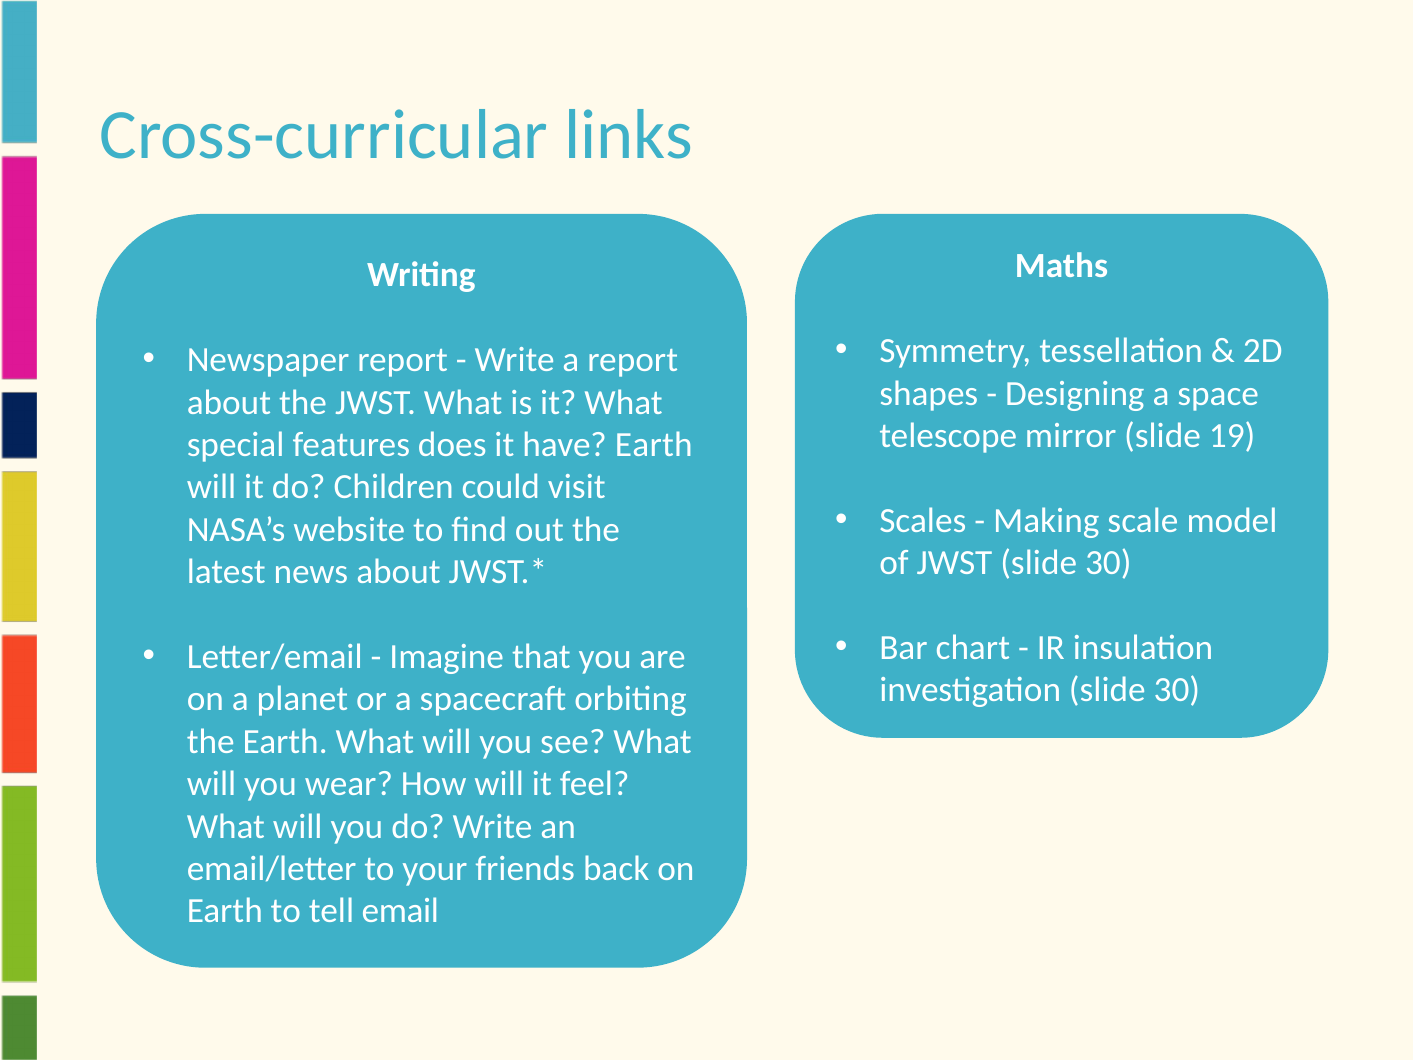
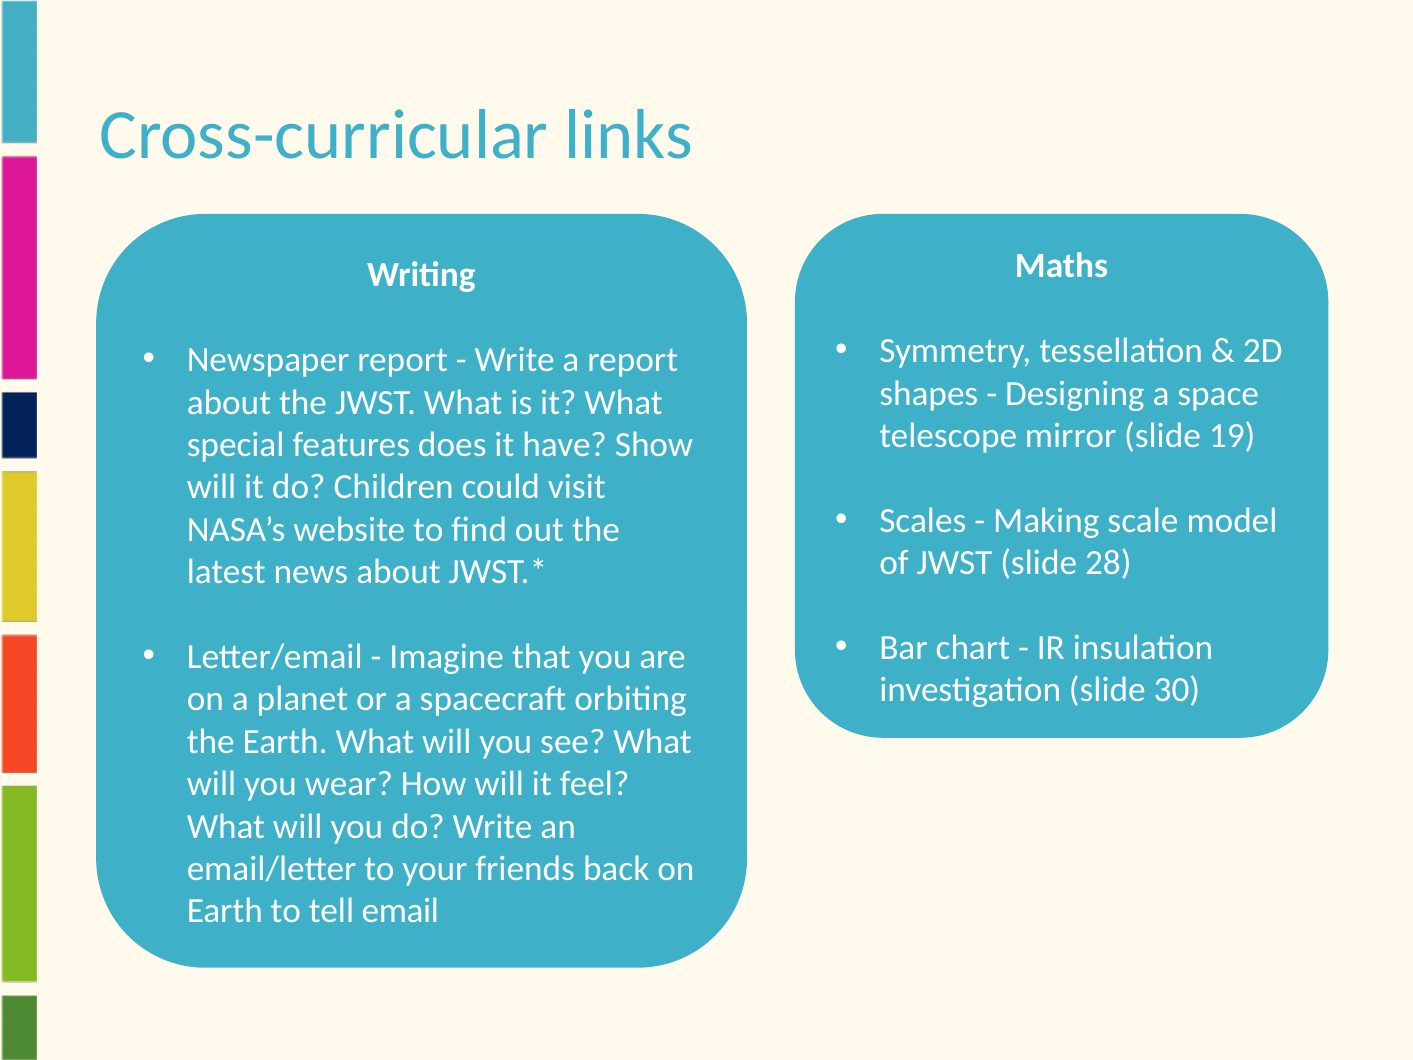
have Earth: Earth -> Show (654, 445)
JWST slide 30: 30 -> 28 (1108, 563)
